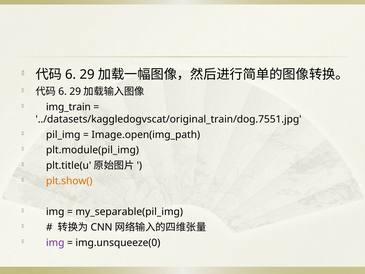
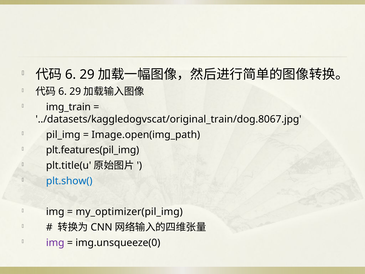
../datasets/kaggledogvscat/original_train/dog.7551.jpg: ../datasets/kaggledogvscat/original_train/dog.7551.jpg -> ../datasets/kaggledogvscat/original_train/dog.8067.jpg (169, 119)
plt.module(pil_img: plt.module(pil_img -> plt.features(pil_img (93, 150)
plt.show( colour: orange -> blue (69, 181)
my_separable(pil_img: my_separable(pil_img -> my_optimizer(pil_img (129, 212)
